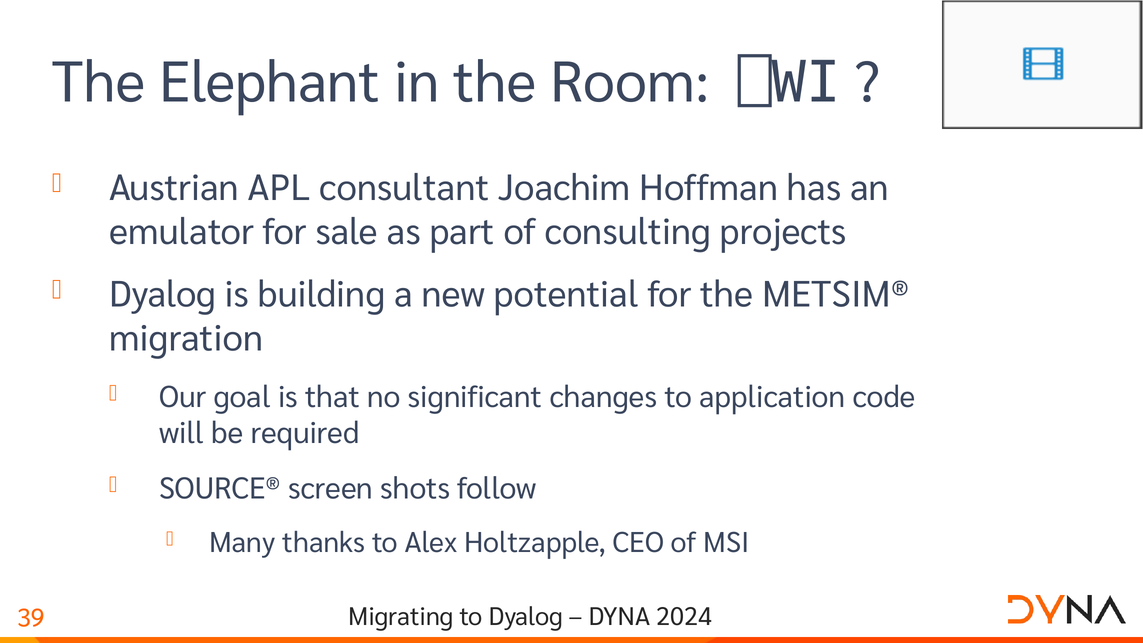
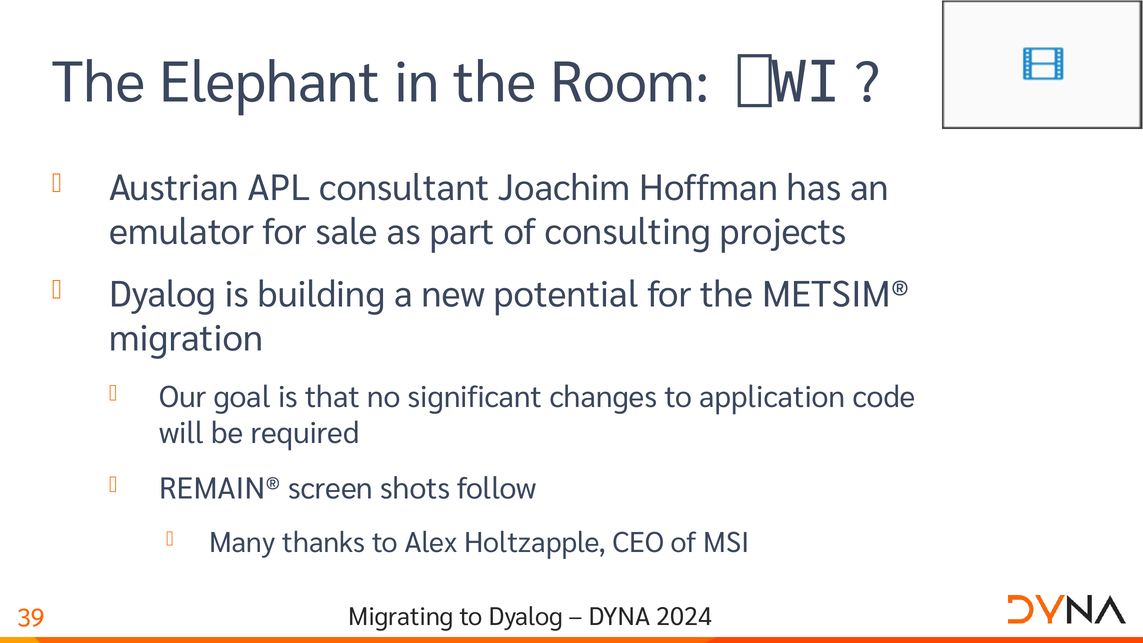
SOURCE®: SOURCE® -> REMAIN® (220, 489)
